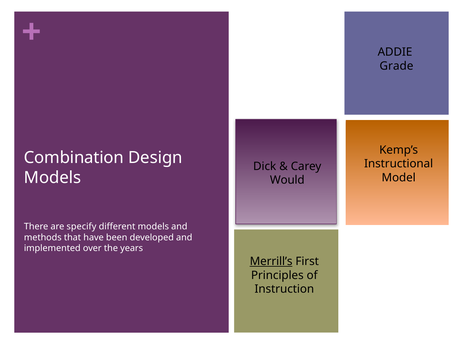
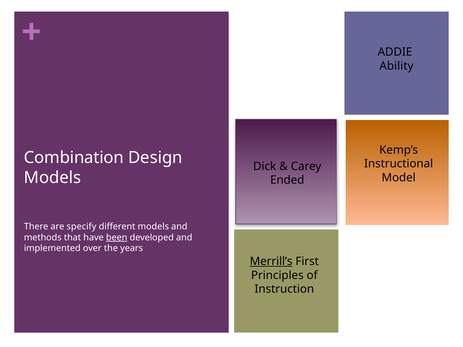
Grade: Grade -> Ability (396, 66)
Would: Would -> Ended (287, 180)
been underline: none -> present (117, 238)
